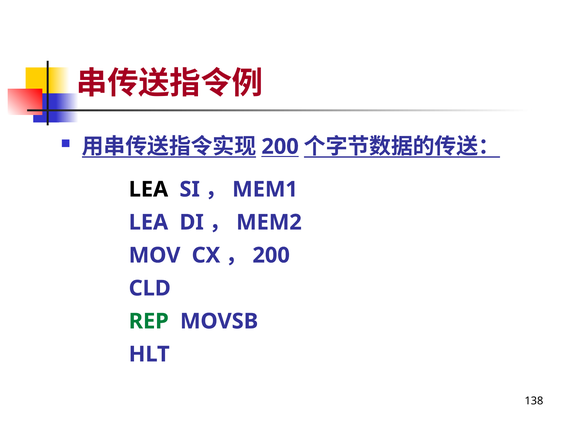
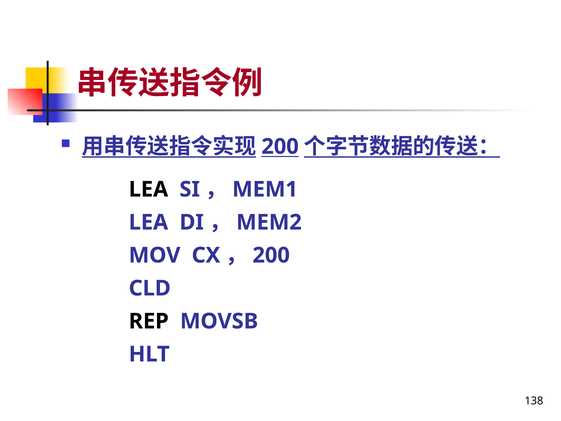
REP colour: green -> black (149, 321)
